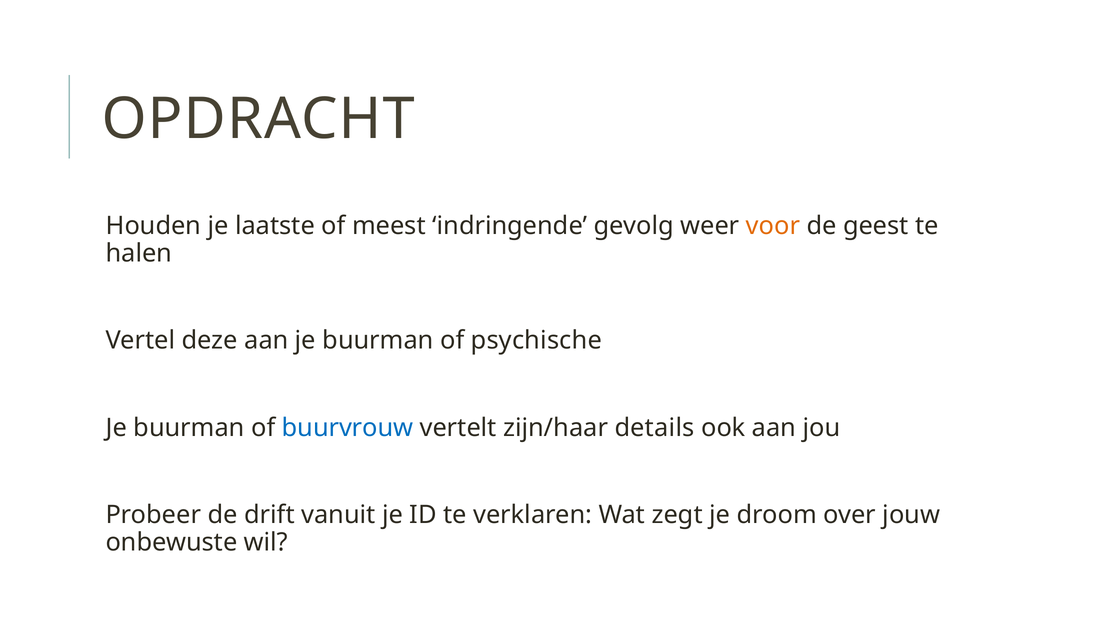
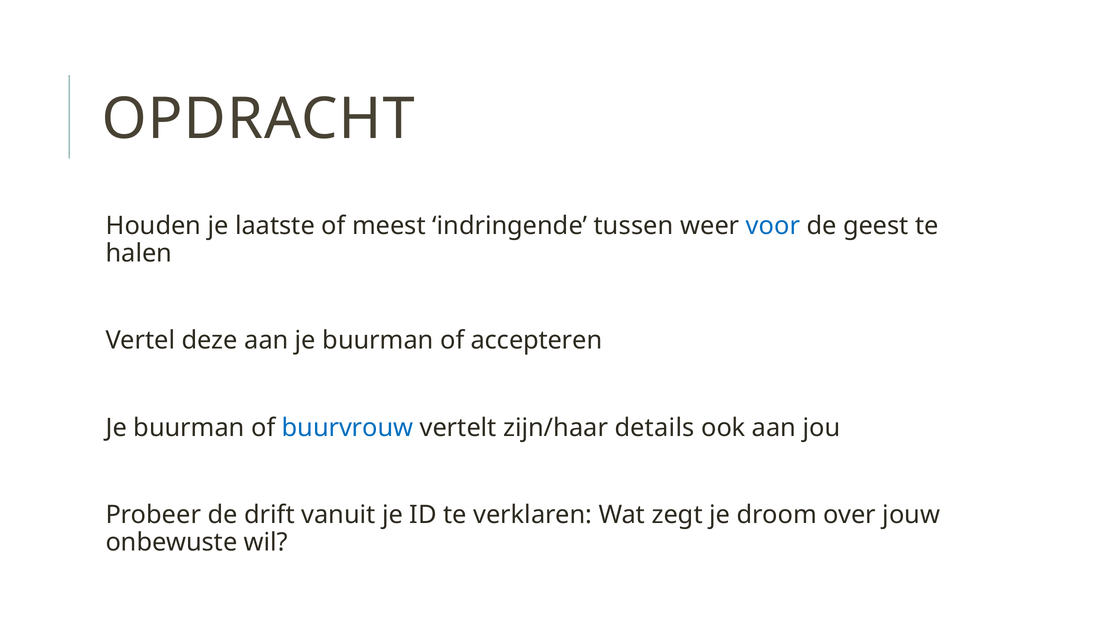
gevolg: gevolg -> tussen (634, 226)
voor colour: orange -> blue (773, 226)
psychische: psychische -> accepteren (537, 341)
